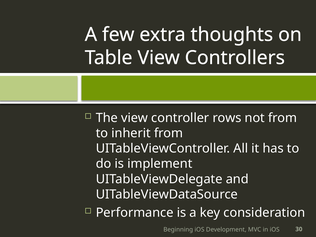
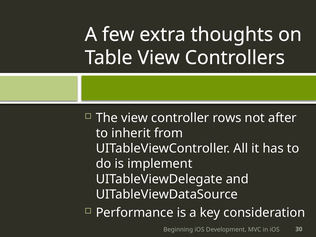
not from: from -> after (282, 118)
